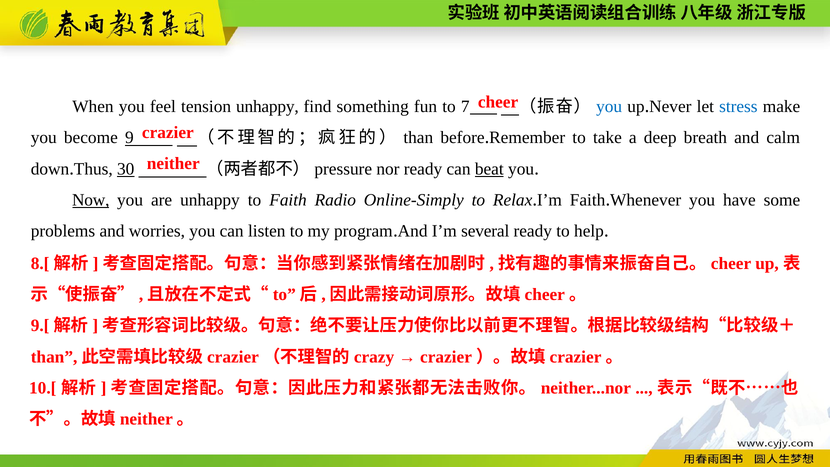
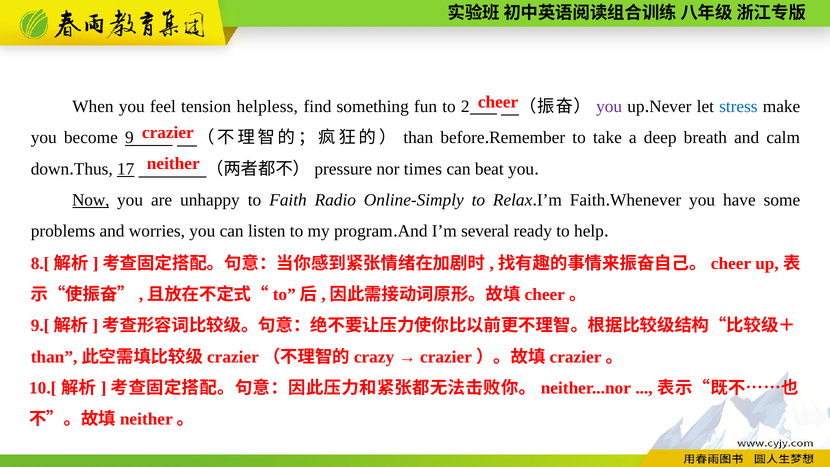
tension unhappy: unhappy -> helpless (267, 107)
7: 7 -> 2 (465, 107)
you colour: blue -> purple (609, 107)
30: 30 -> 17 (126, 169)
nor ready: ready -> times (423, 169)
beat underline: present -> none (489, 169)
